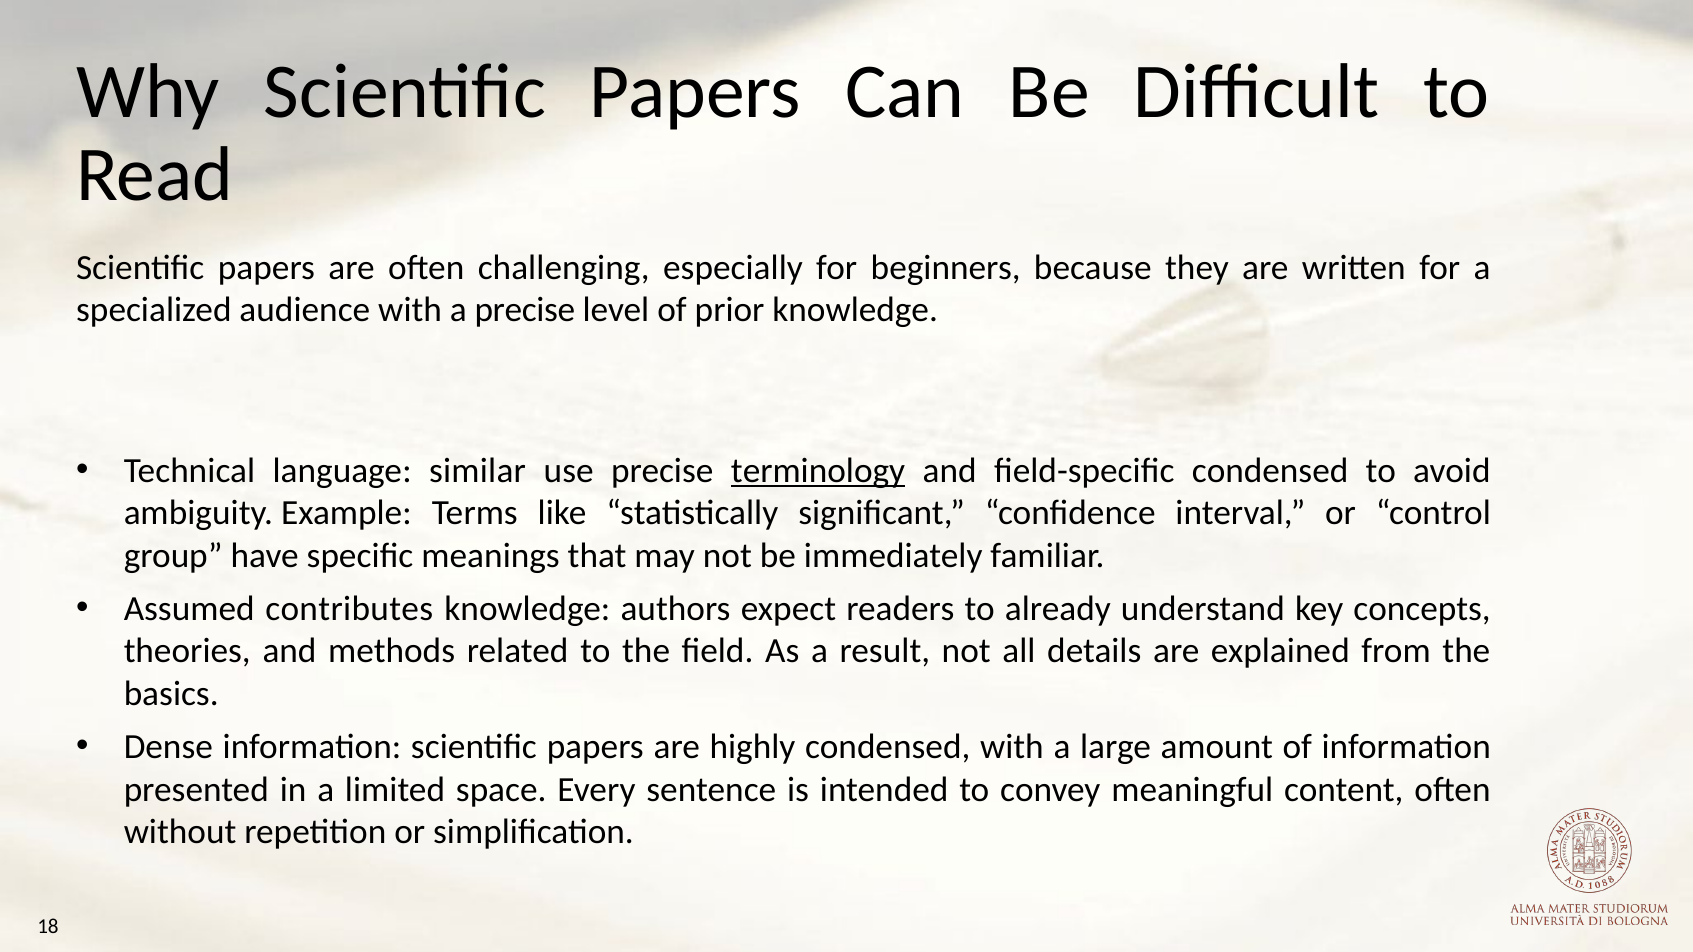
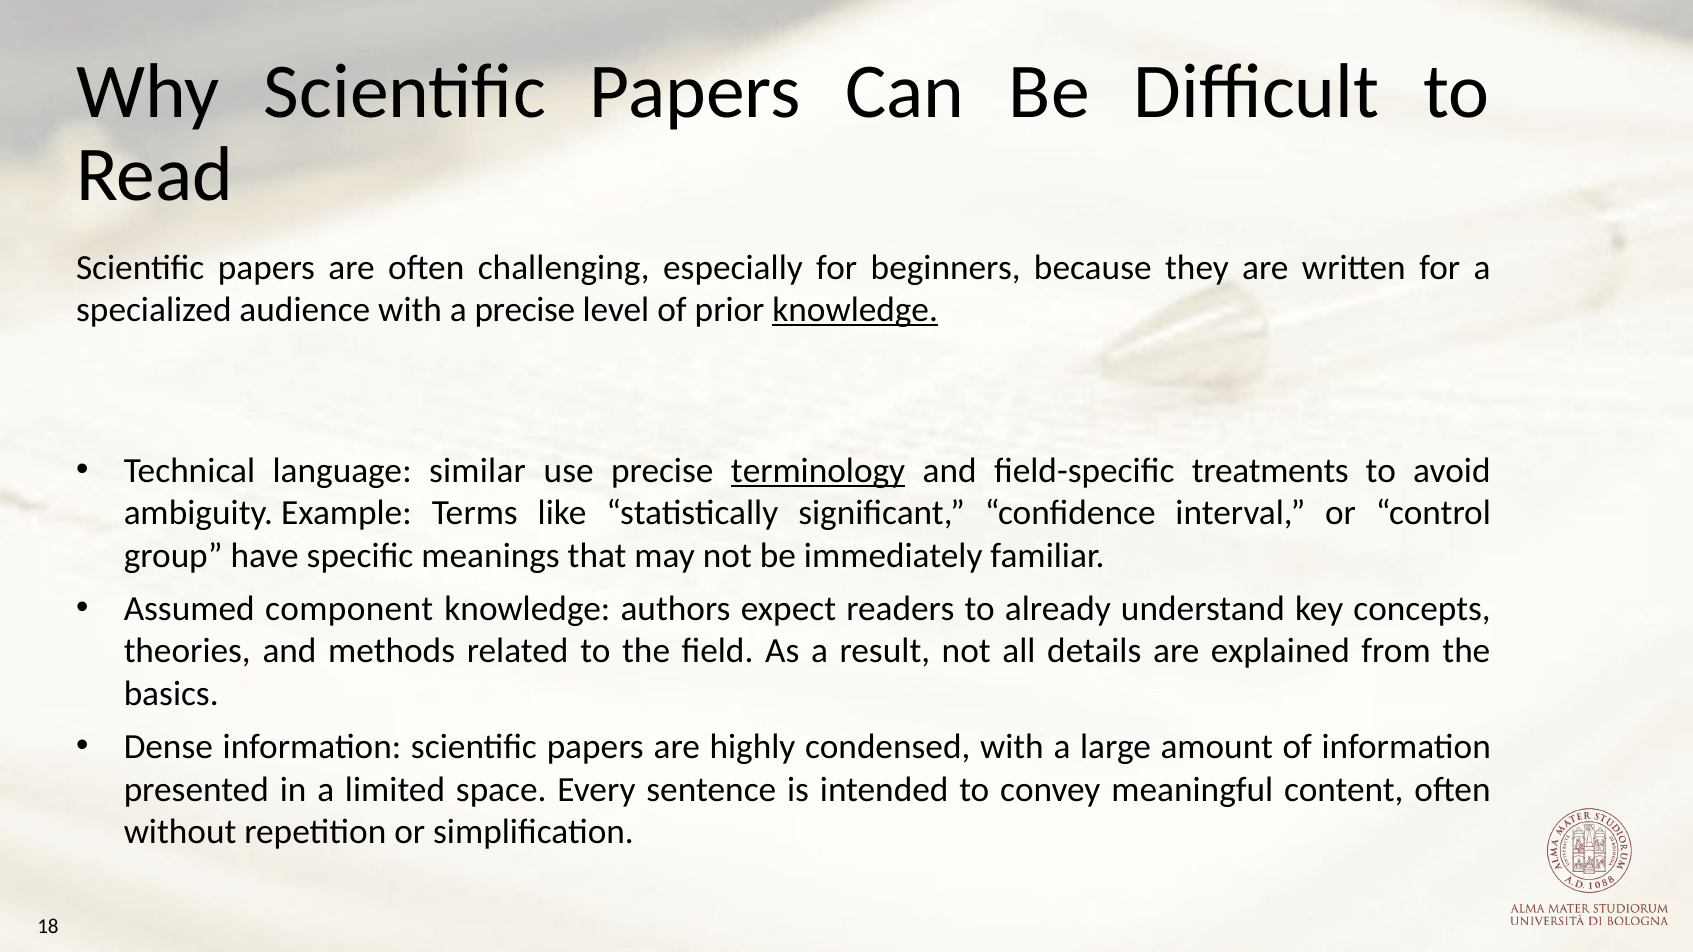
knowledge underline: none -> present (855, 310)
field-specific condensed: condensed -> treatments (1270, 471)
contributes: contributes -> component (349, 609)
